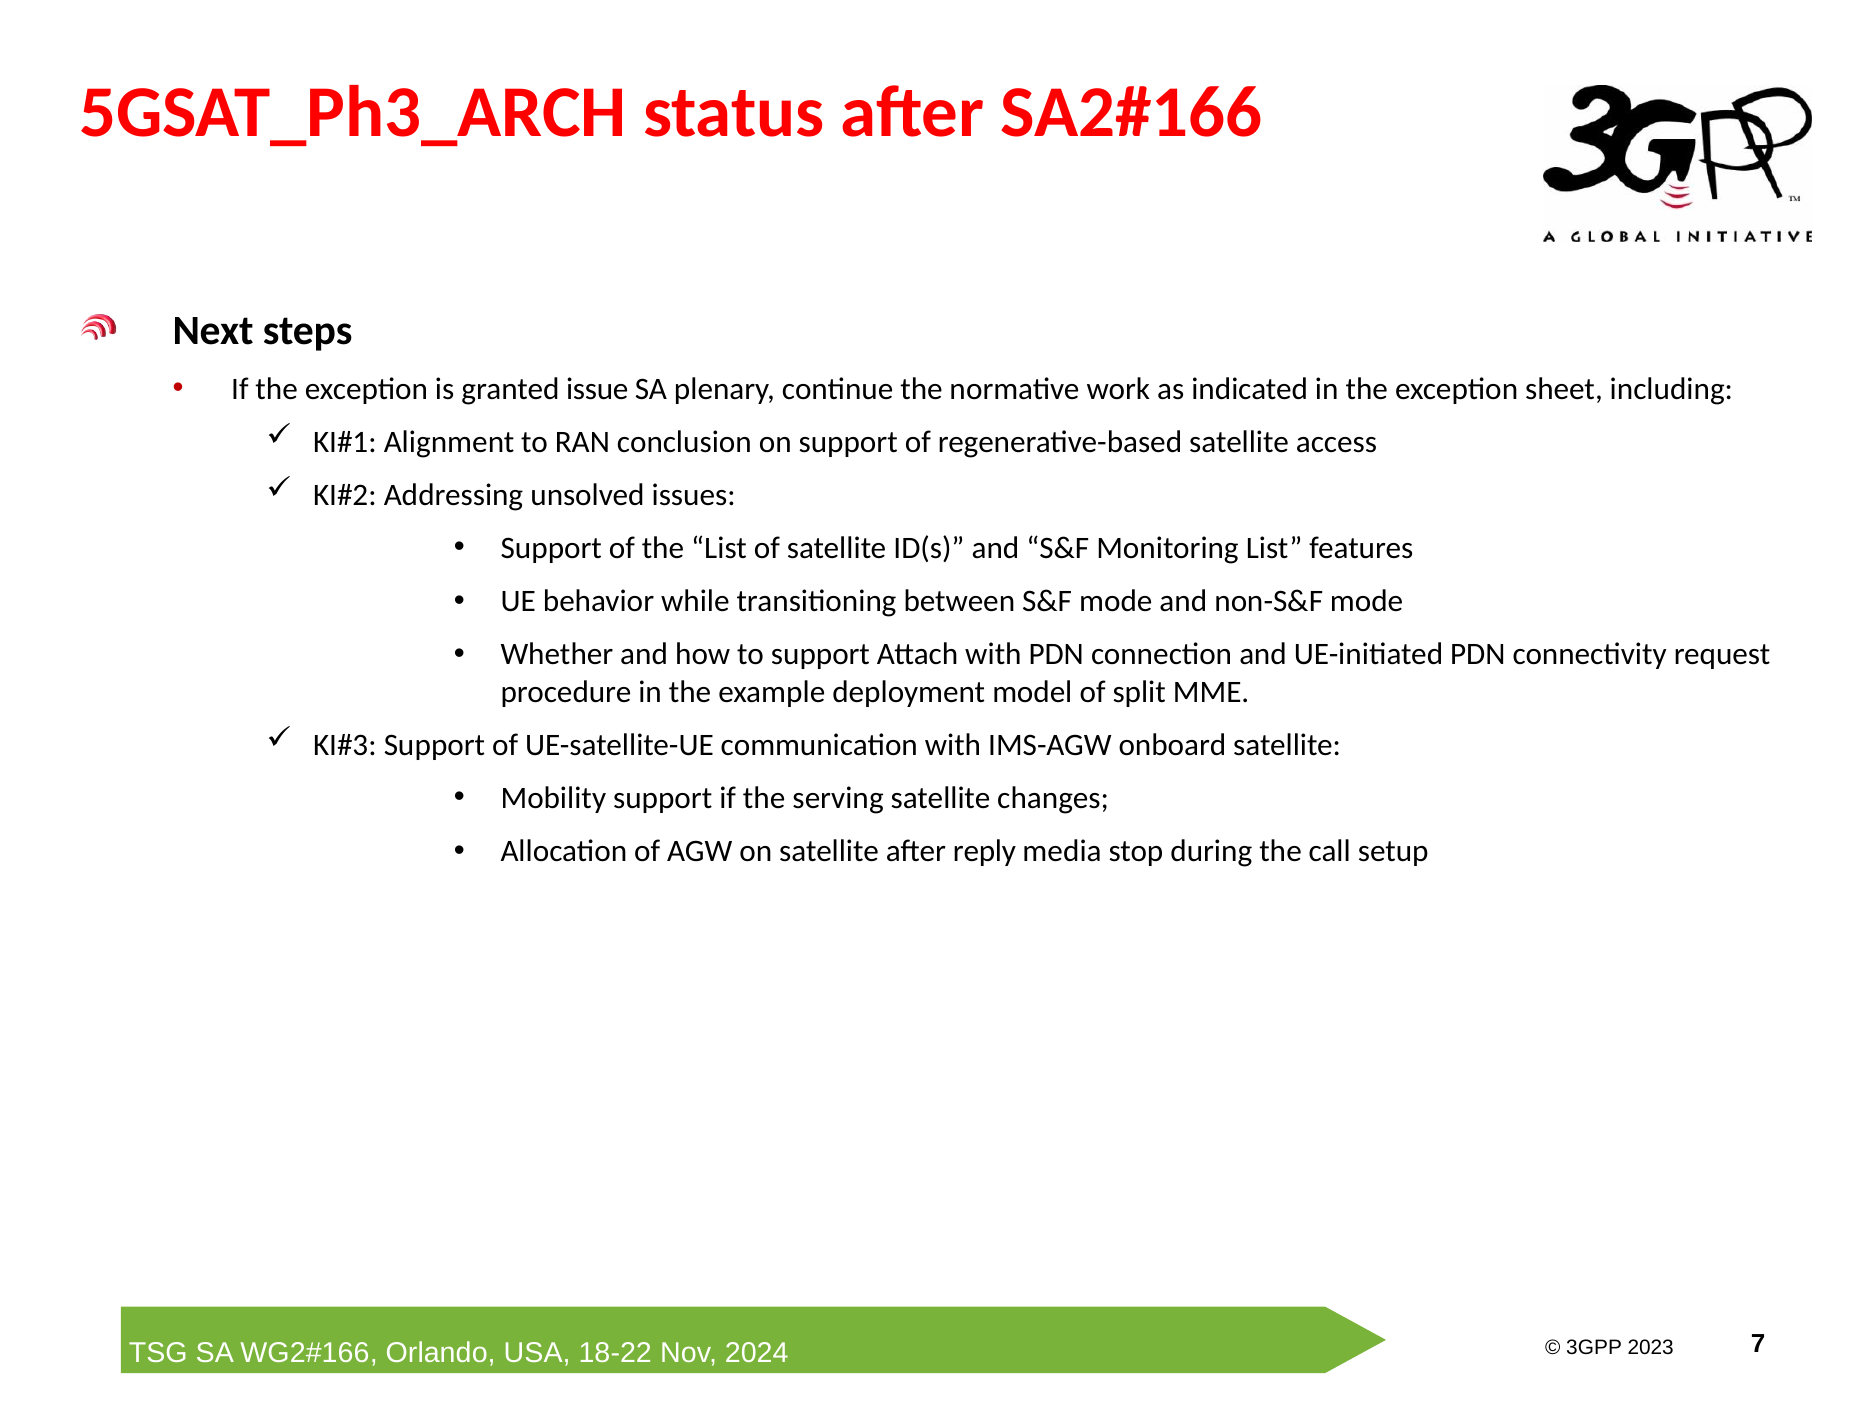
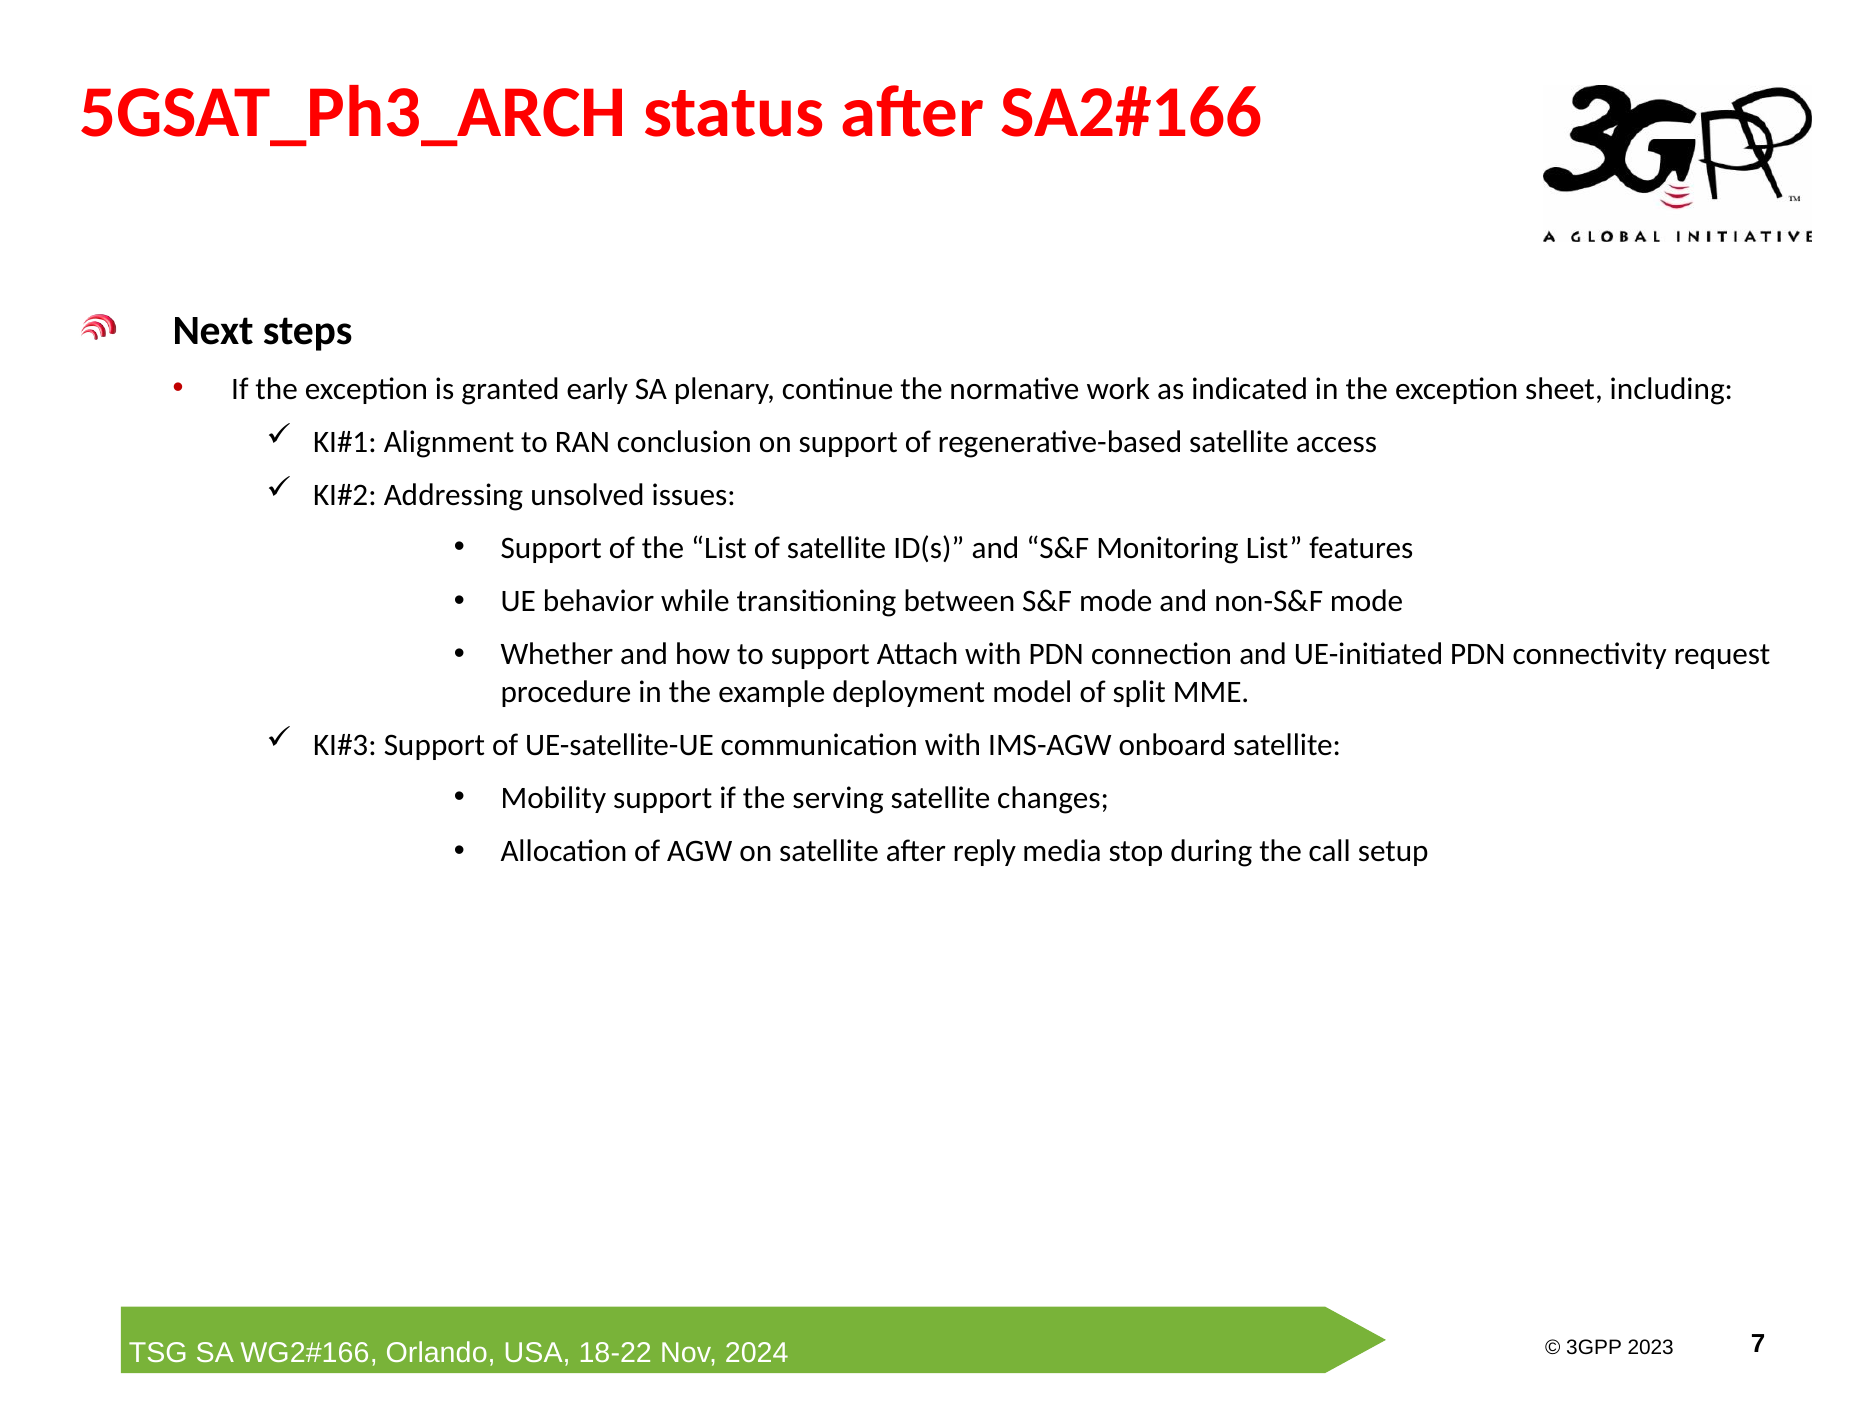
issue: issue -> early (597, 389)
